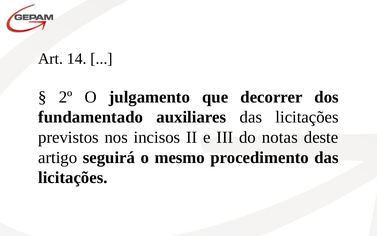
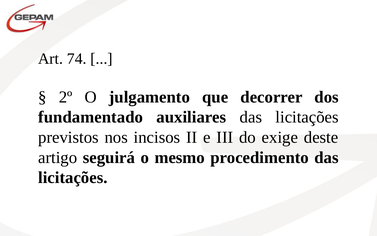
14: 14 -> 74 (77, 58)
notas: notas -> exige (280, 137)
